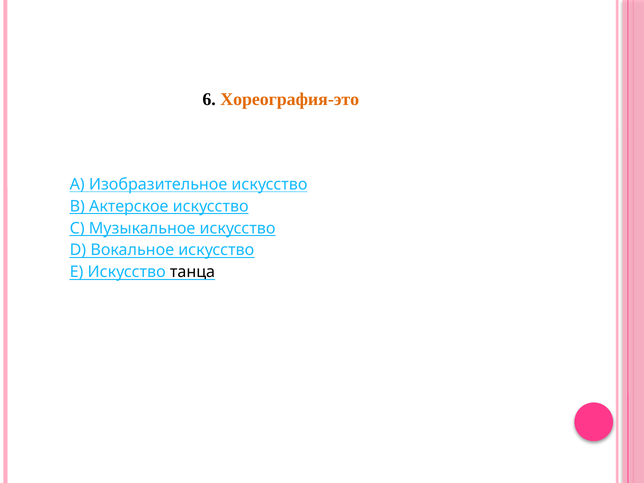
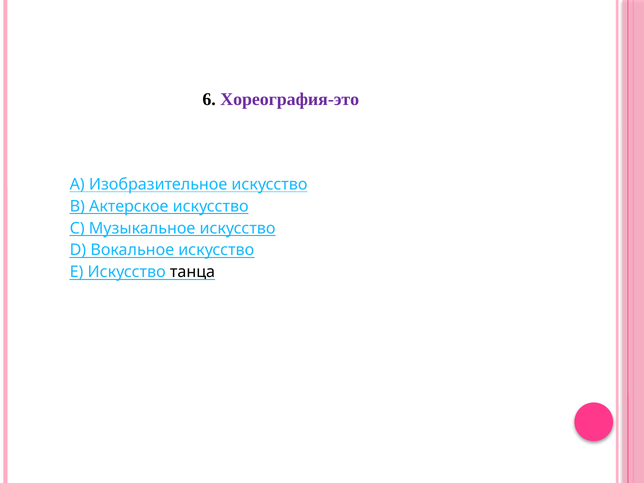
Хореография-это colour: orange -> purple (290, 99)
